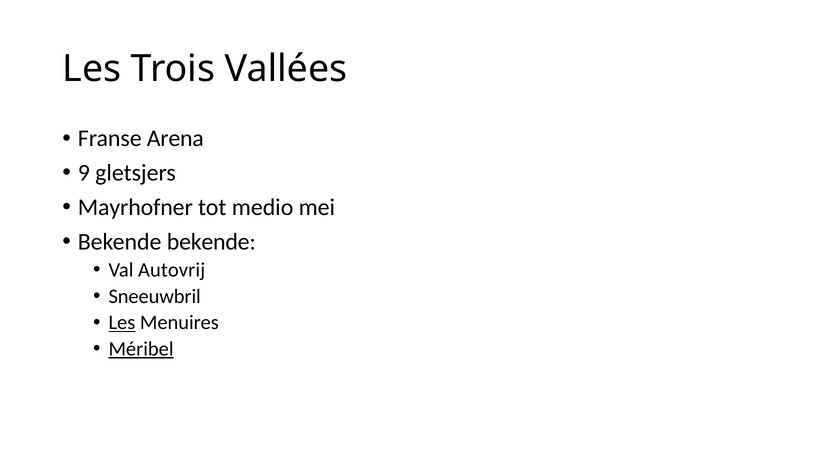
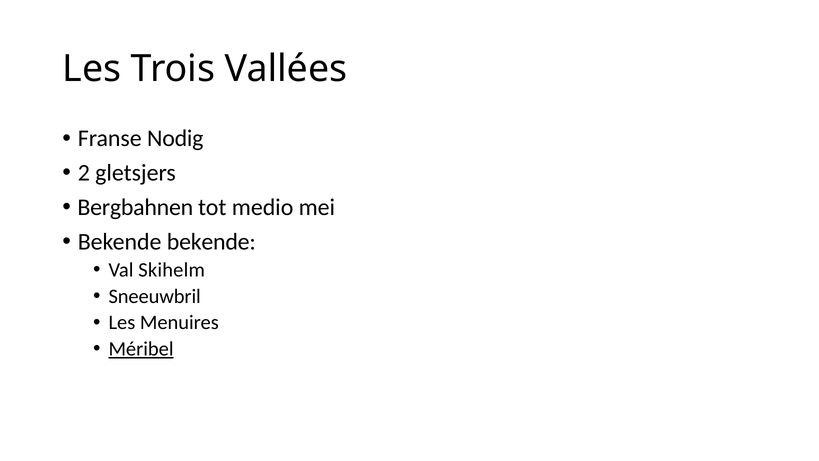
Arena: Arena -> Nodig (175, 138)
9: 9 -> 2 (84, 173)
Mayrhofner: Mayrhofner -> Bergbahnen (135, 207)
Autovrij: Autovrij -> Skihelm (172, 270)
Les underline: present -> none (122, 322)
